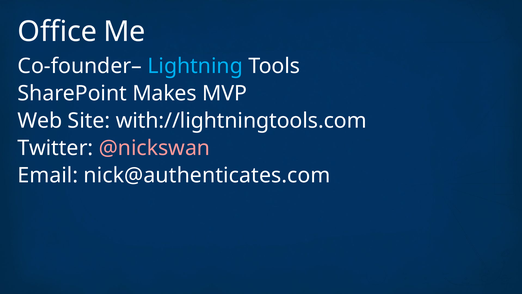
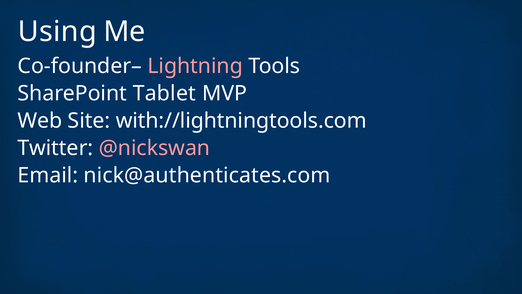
Office: Office -> Using (57, 32)
Lightning colour: light blue -> pink (195, 66)
Makes: Makes -> Tablet (164, 93)
